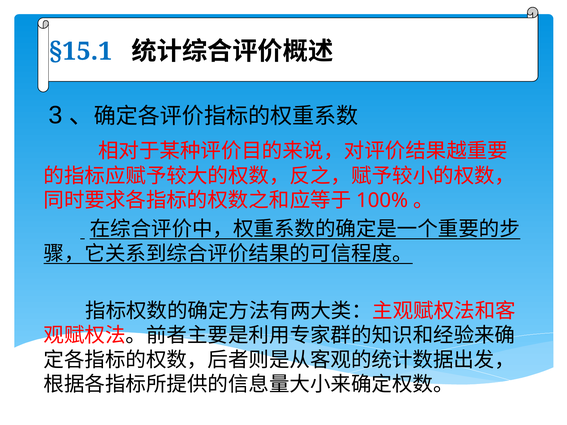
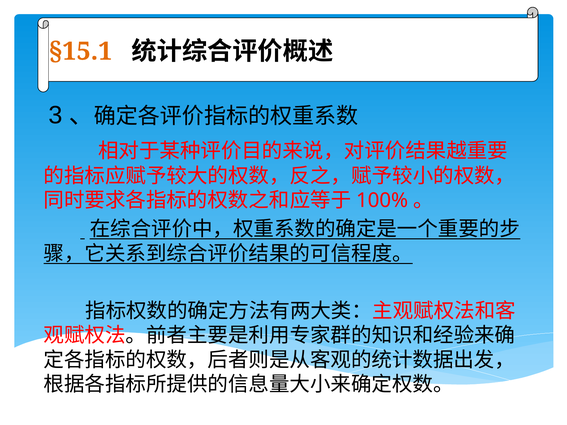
§15.1 colour: blue -> orange (80, 51)
